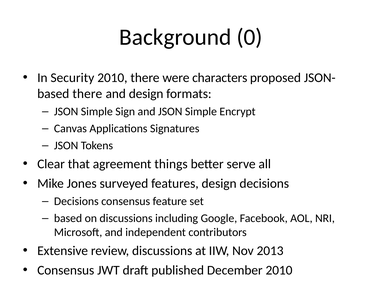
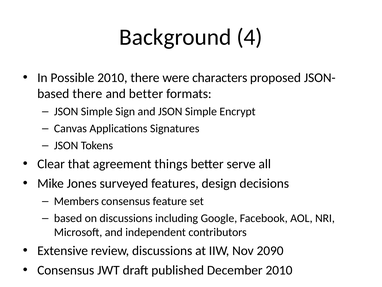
0: 0 -> 4 (250, 37)
Security: Security -> Possible (72, 78)
and design: design -> better (146, 94)
Decisions: Decisions -> Members (76, 201)
2013: 2013 -> 2090 (270, 250)
